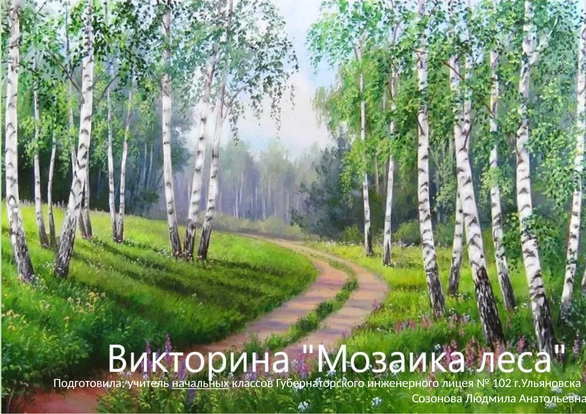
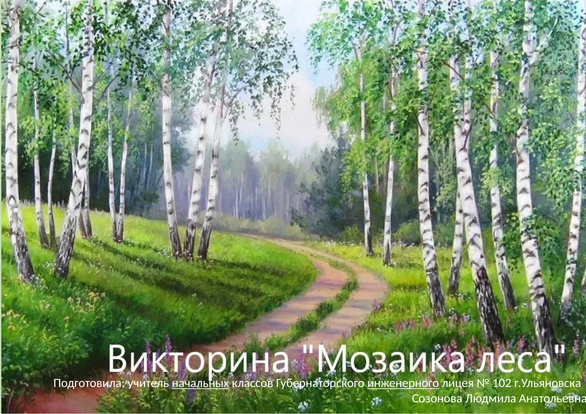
инженерного underline: none -> present (403, 384)
